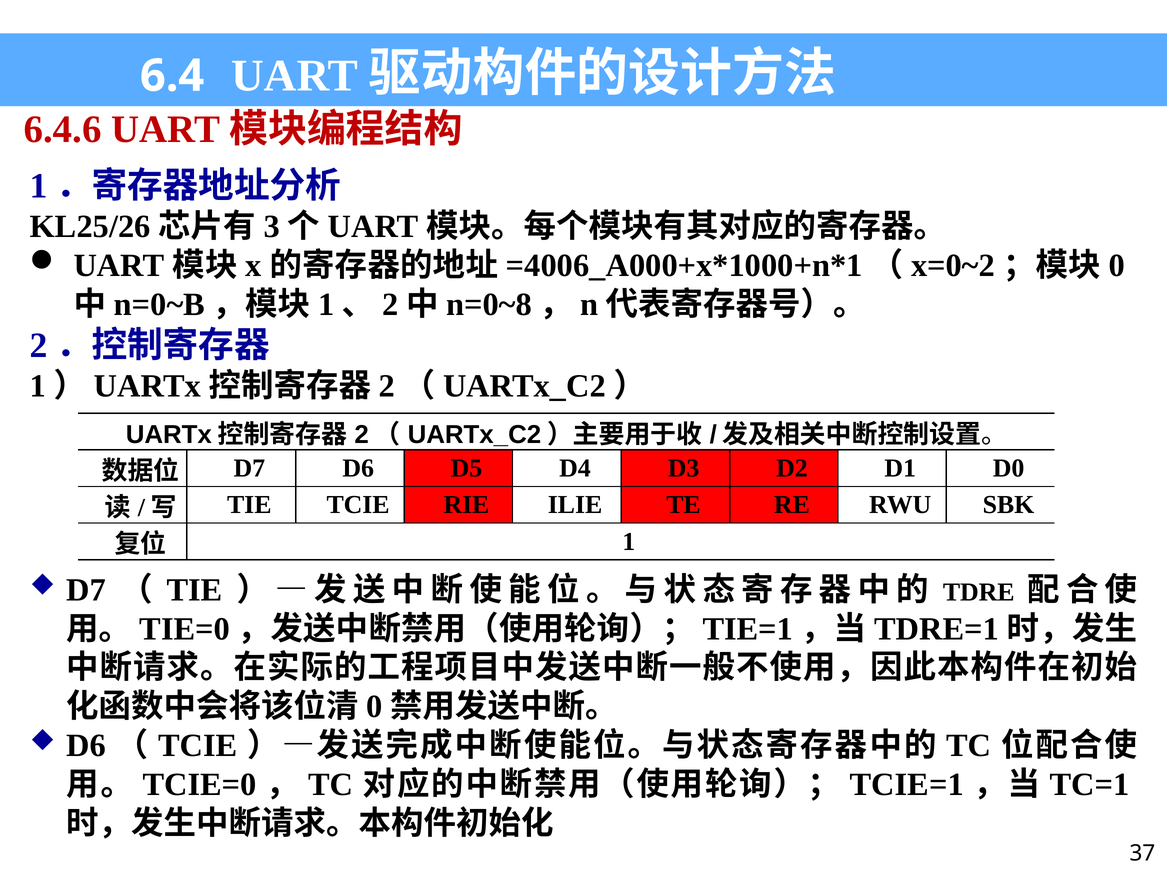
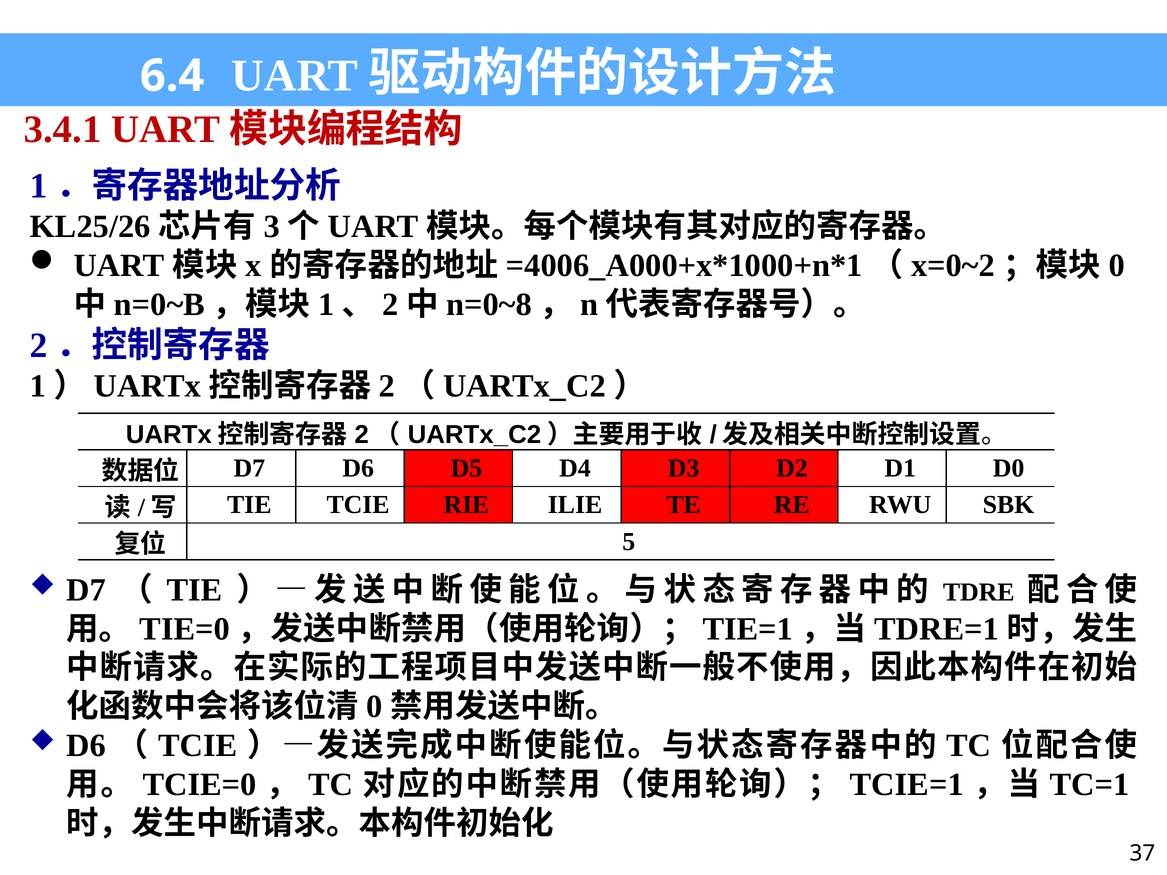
6.4.6: 6.4.6 -> 3.4.1 (63, 129)
1: 1 -> 5 (629, 542)
